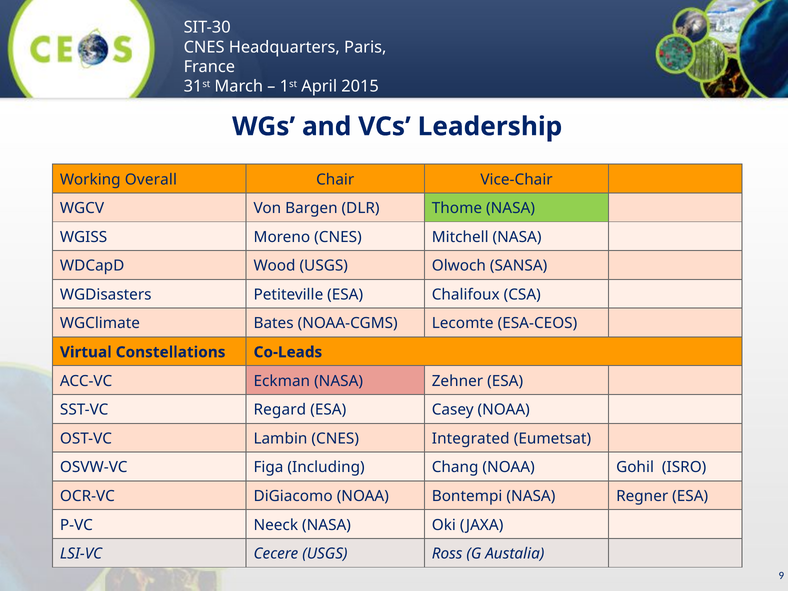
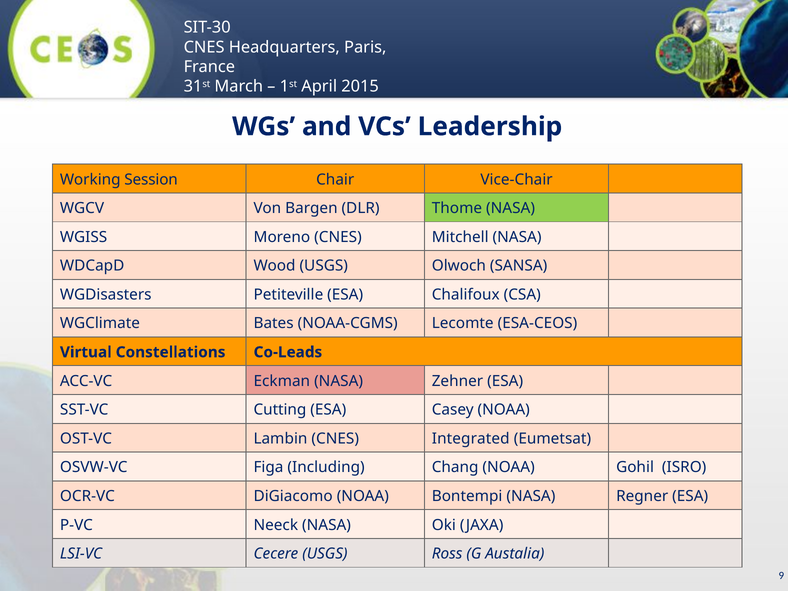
Overall: Overall -> Session (151, 179)
Regard: Regard -> Cutting (280, 410)
